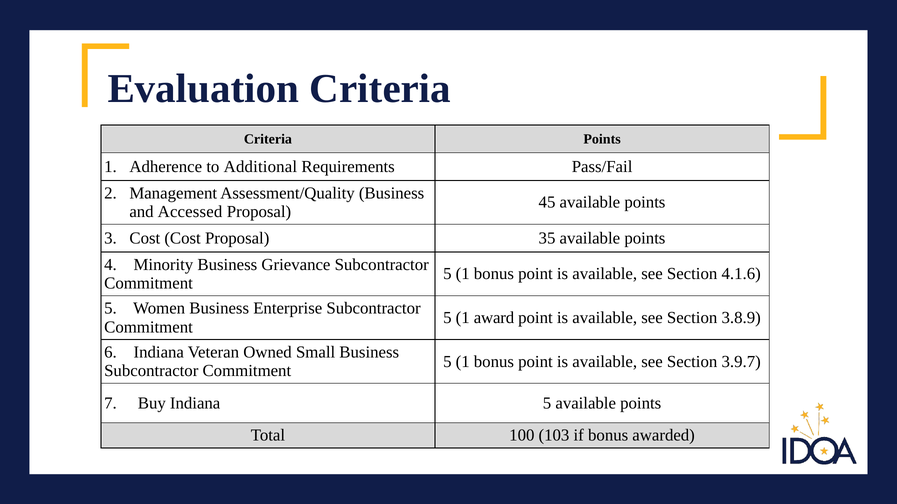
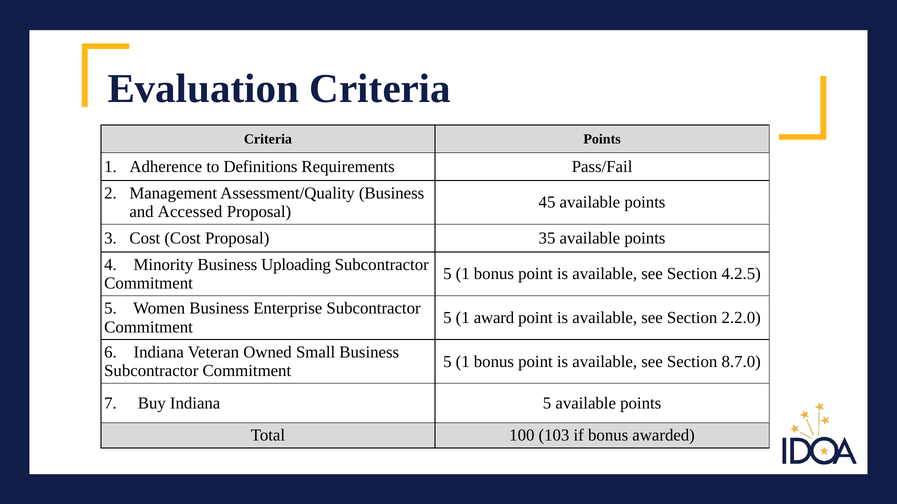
Additional: Additional -> Definitions (261, 167)
Grievance: Grievance -> Uploading (296, 265)
4.1.6: 4.1.6 -> 4.2.5 (741, 274)
3.8.9: 3.8.9 -> 2.2.0 (741, 318)
3.9.7: 3.9.7 -> 8.7.0 (741, 362)
